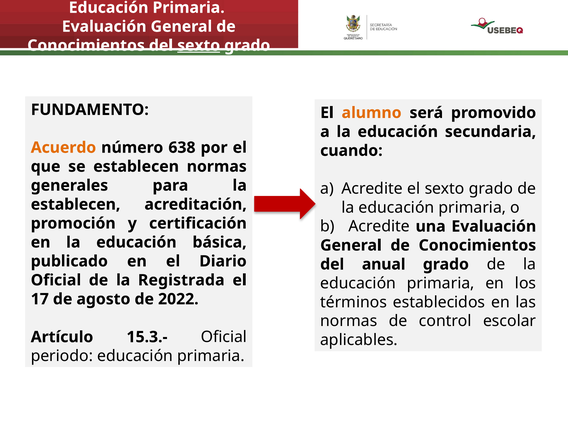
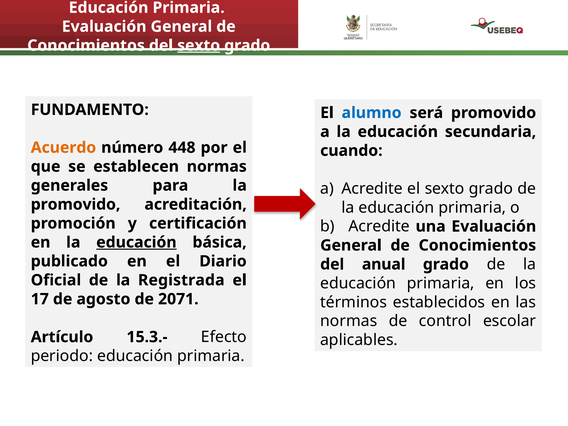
alumno colour: orange -> blue (372, 113)
638: 638 -> 448 (182, 148)
establecen: establecen -> promovido (76, 204)
educación underline: none -> present (136, 242)
2022: 2022 -> 2071 (178, 299)
15.3.- Oficial: Oficial -> Efecto (224, 337)
